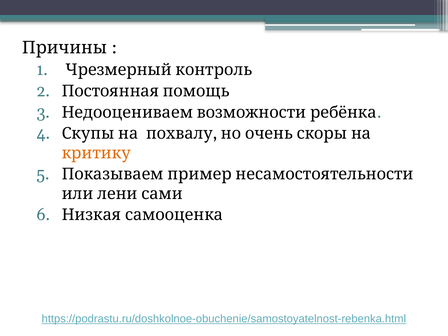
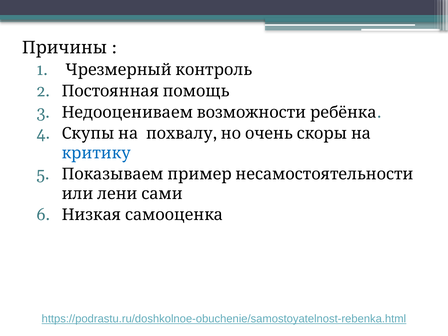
критику colour: orange -> blue (96, 153)
